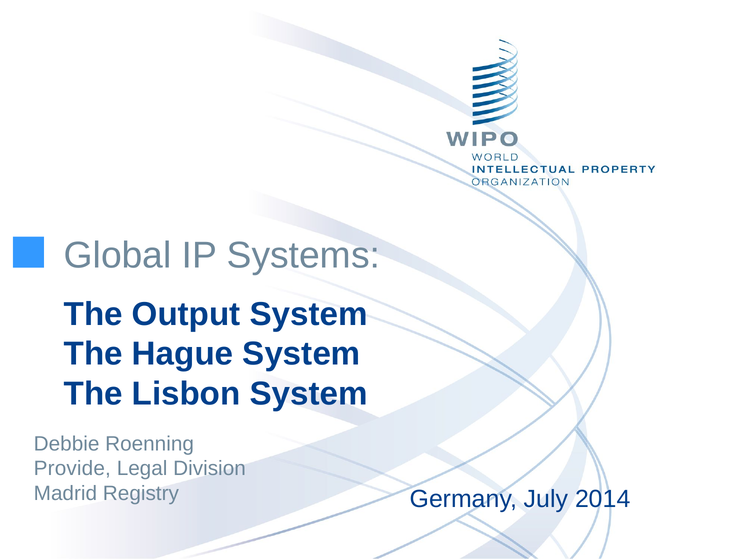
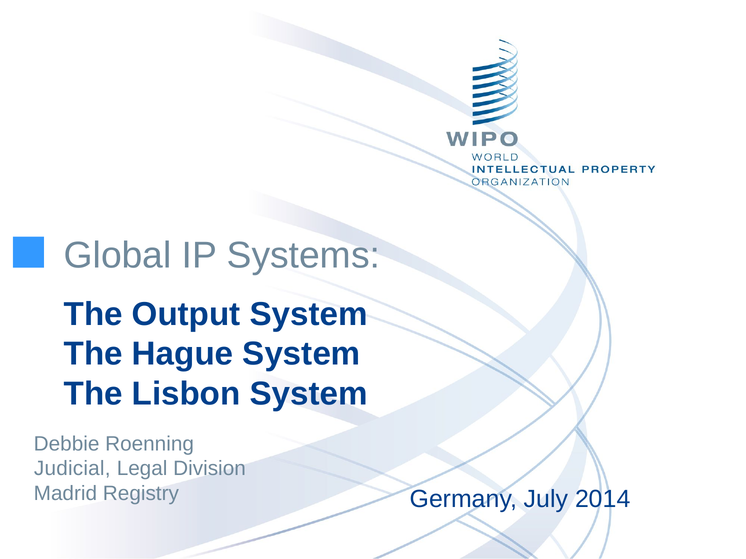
Provide: Provide -> Judicial (72, 469)
